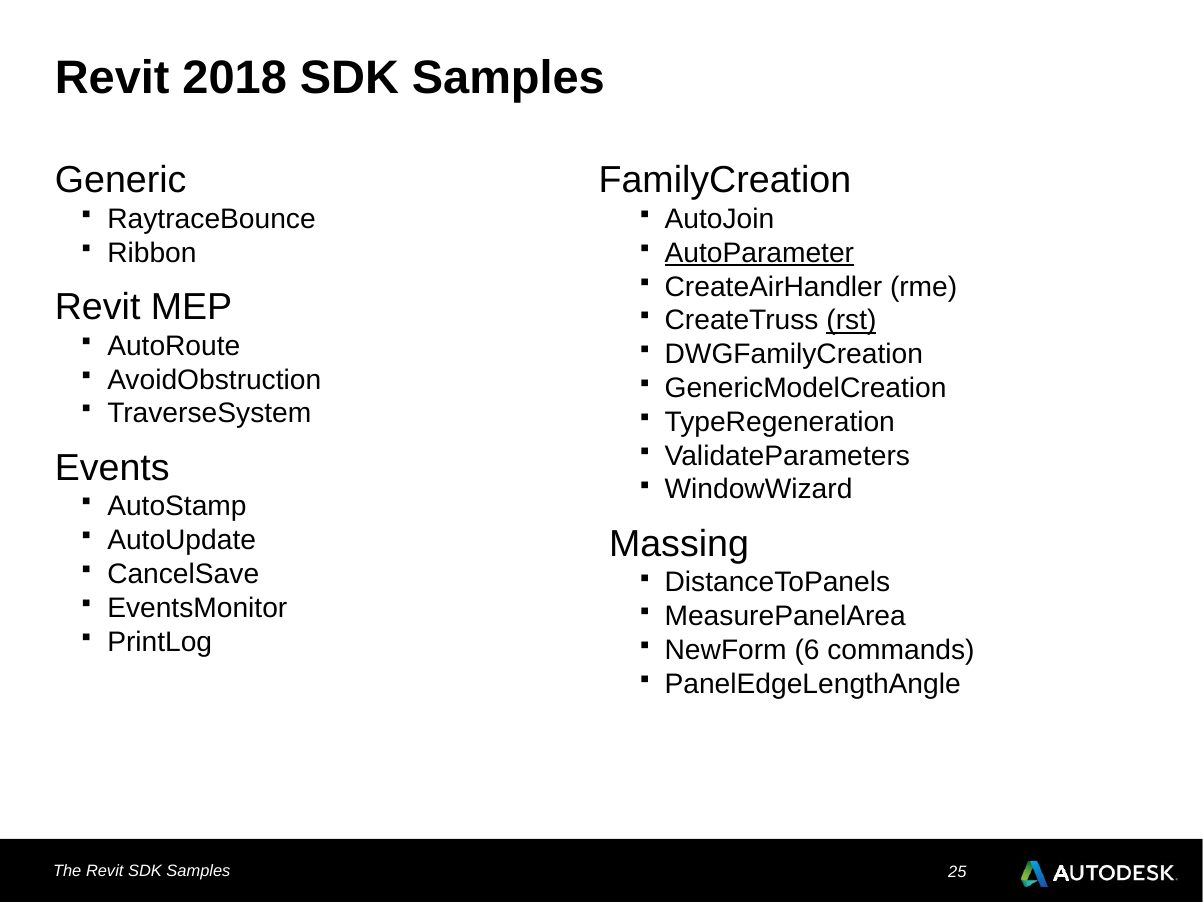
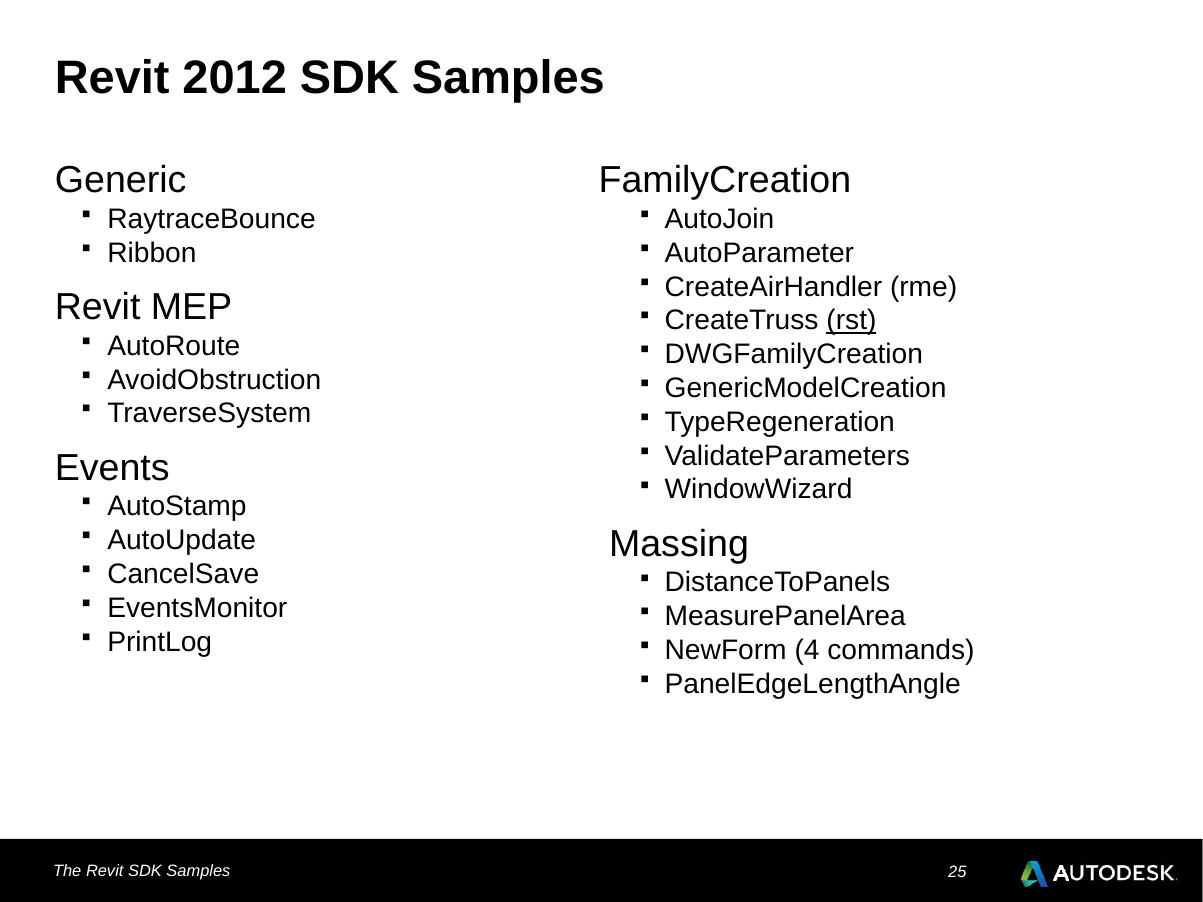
2018: 2018 -> 2012 (235, 78)
AutoParameter underline: present -> none (759, 253)
6: 6 -> 4 (807, 650)
